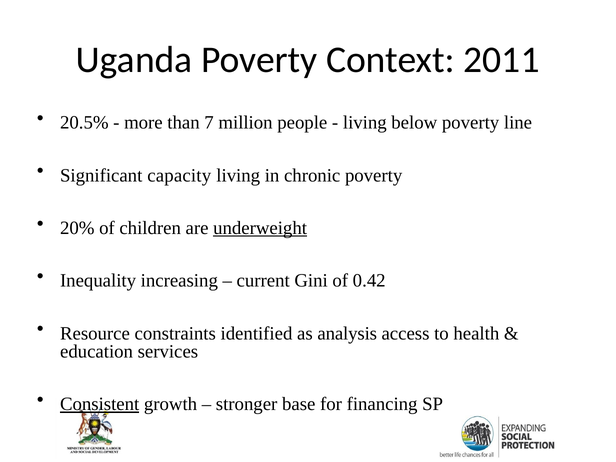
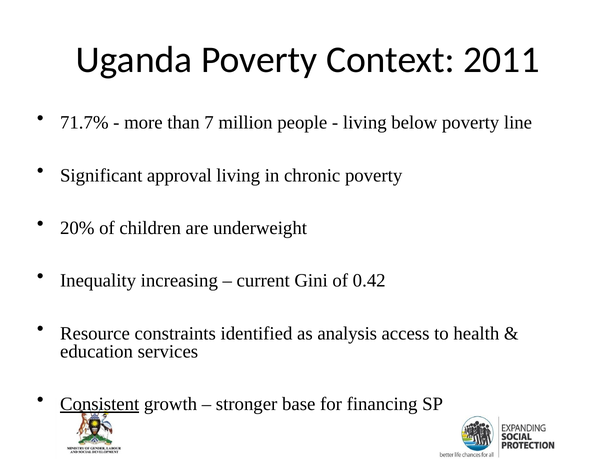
20.5%: 20.5% -> 71.7% (84, 123)
capacity: capacity -> approval (179, 175)
underweight underline: present -> none (260, 228)
